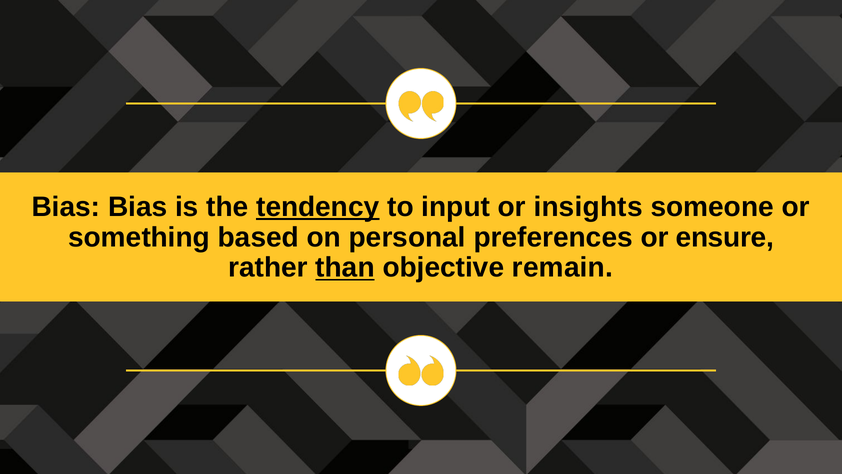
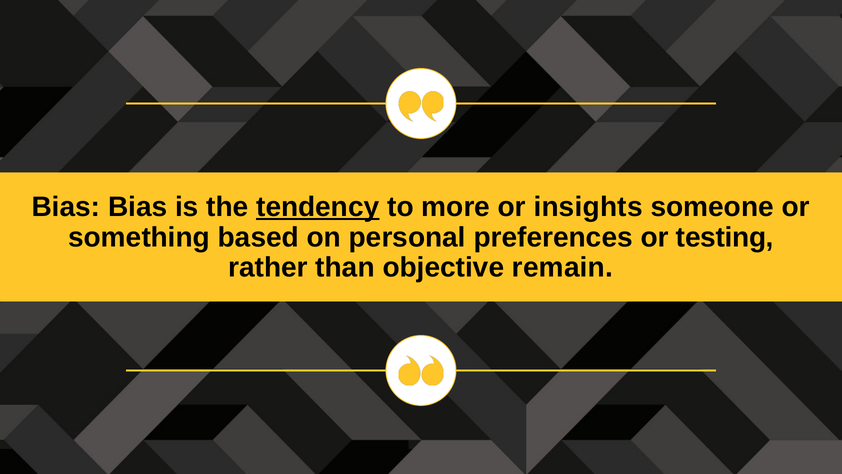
input: input -> more (456, 207)
ensure: ensure -> testing (725, 237)
than underline: present -> none (345, 267)
